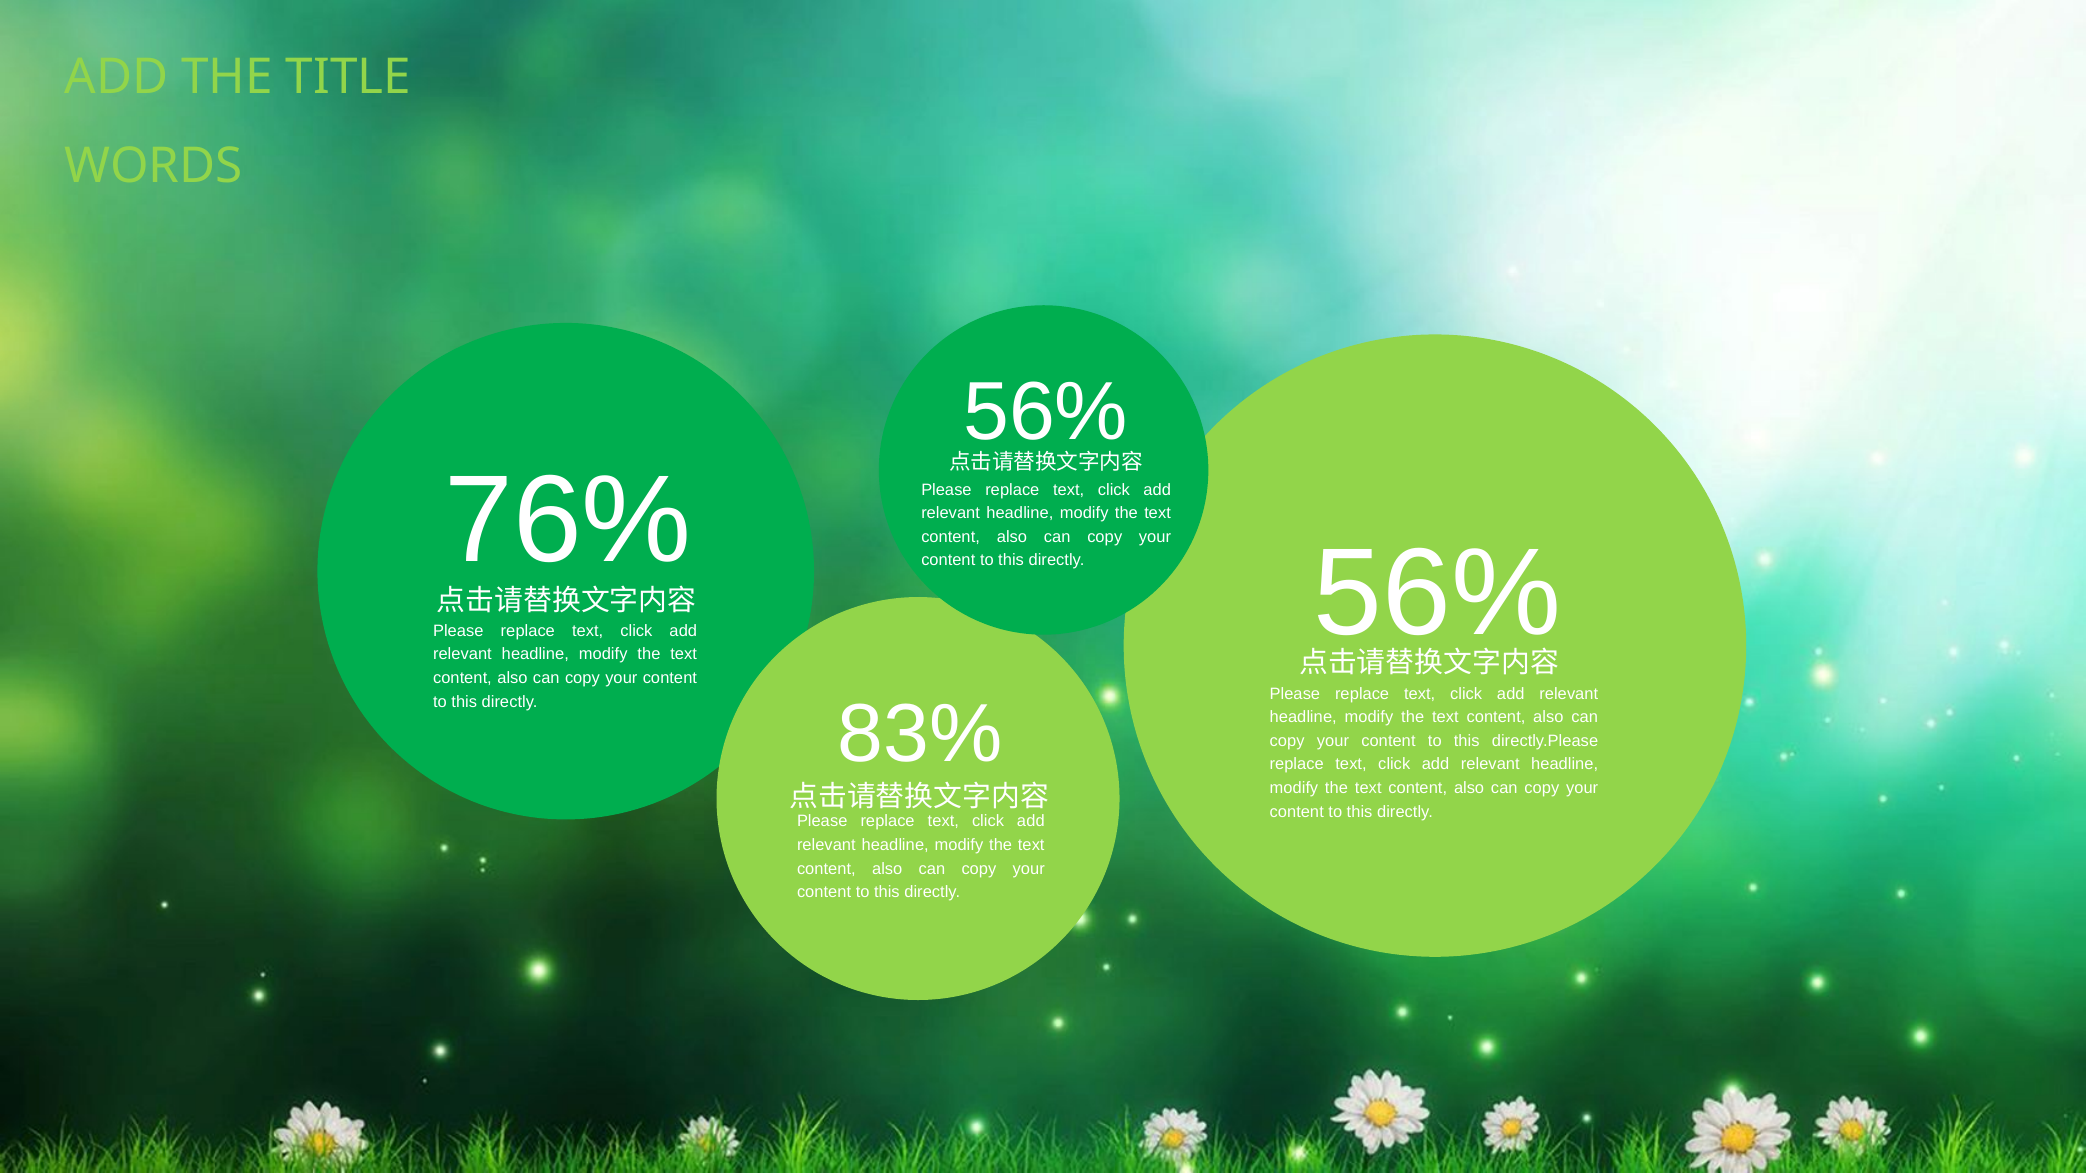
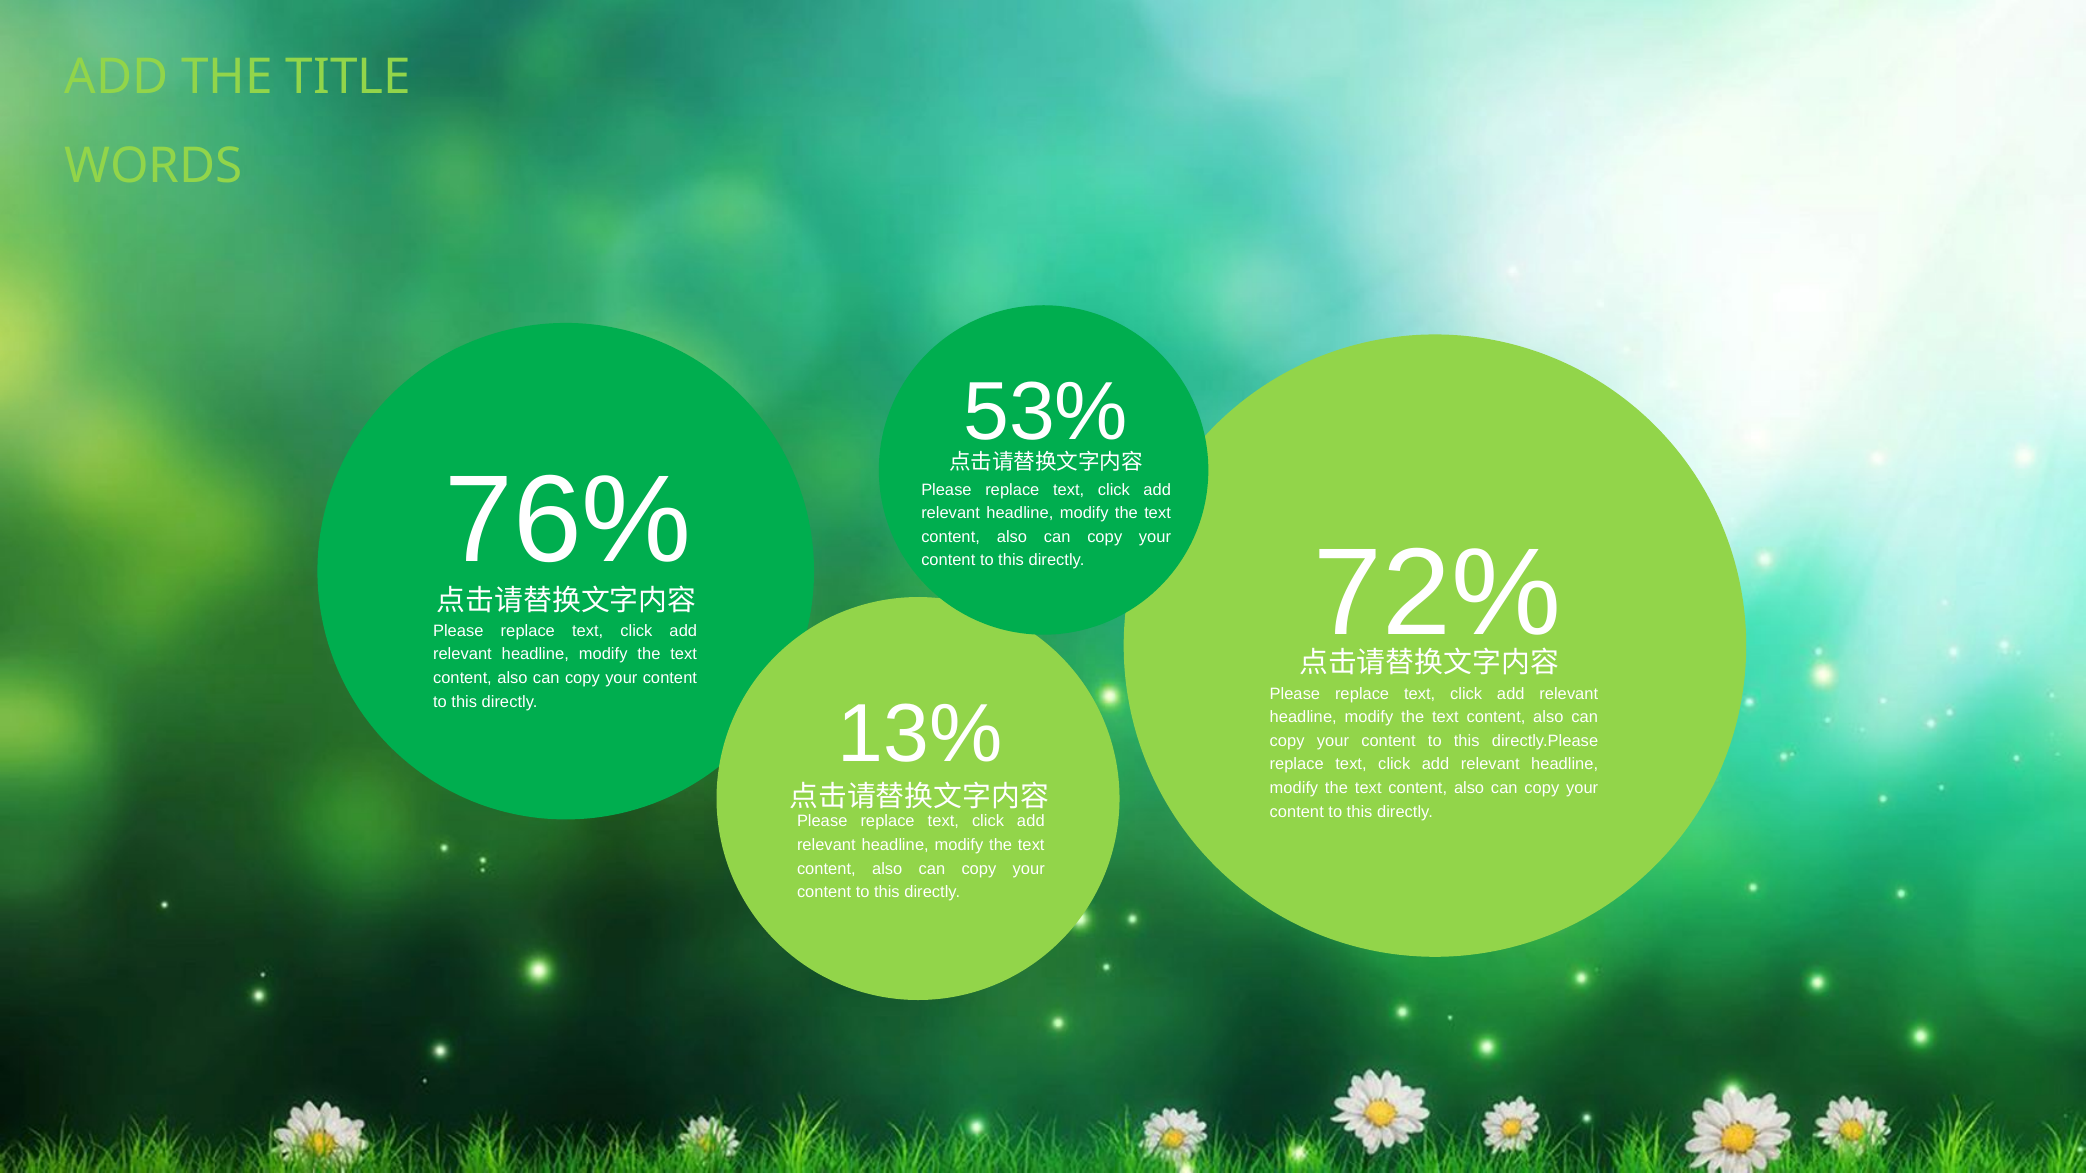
56%: 56% -> 53% (1046, 413)
56%: 56% -> 72% (1437, 594)
83%: 83% -> 13% (920, 735)
